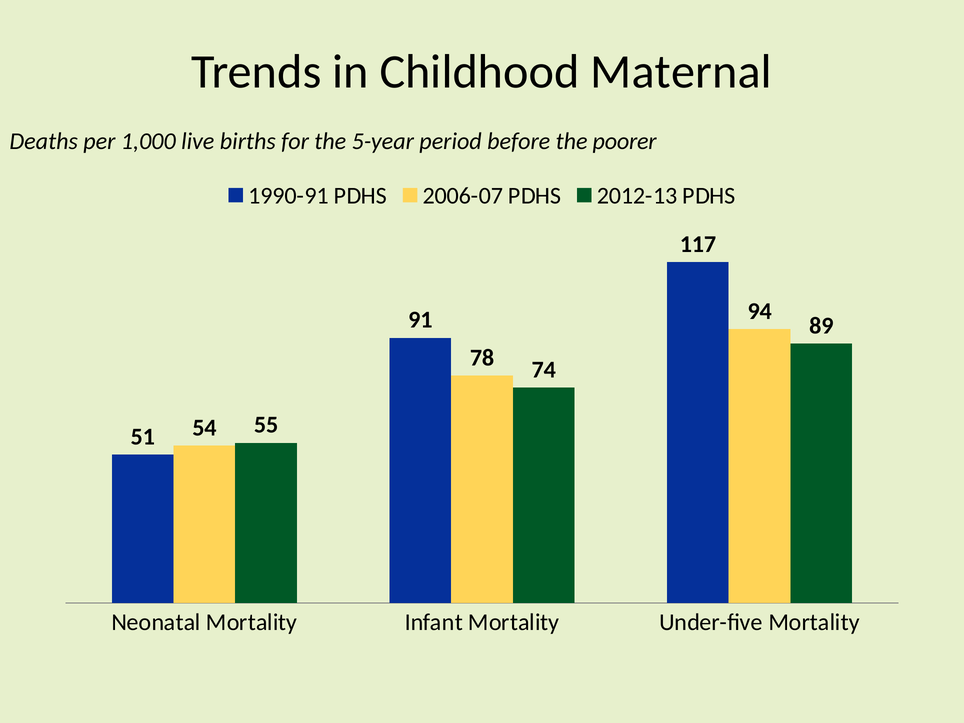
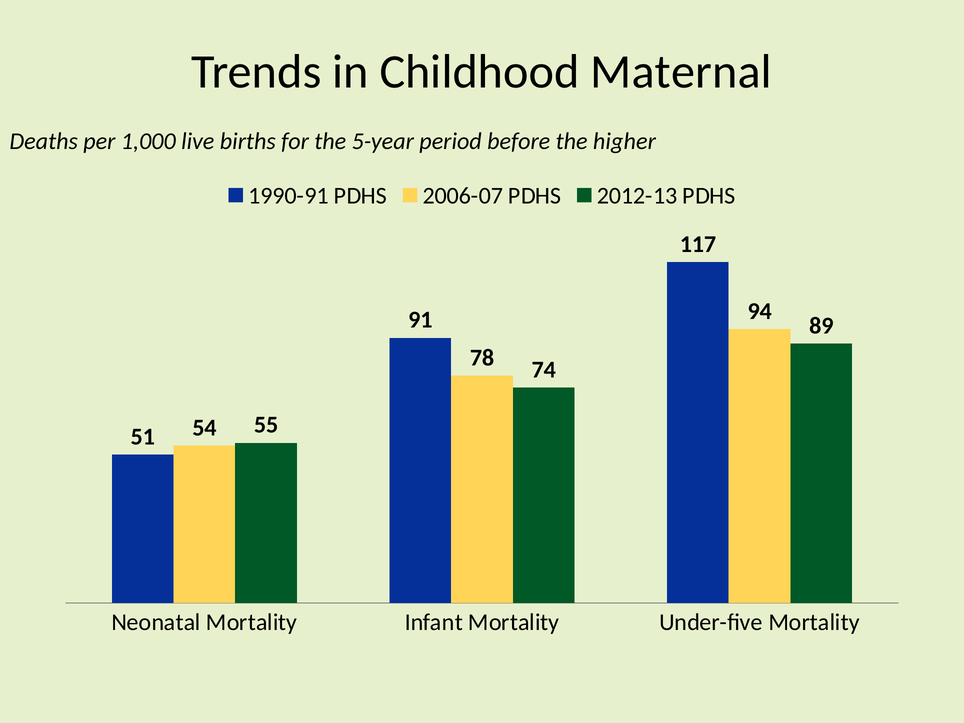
poorer: poorer -> higher (624, 141)
